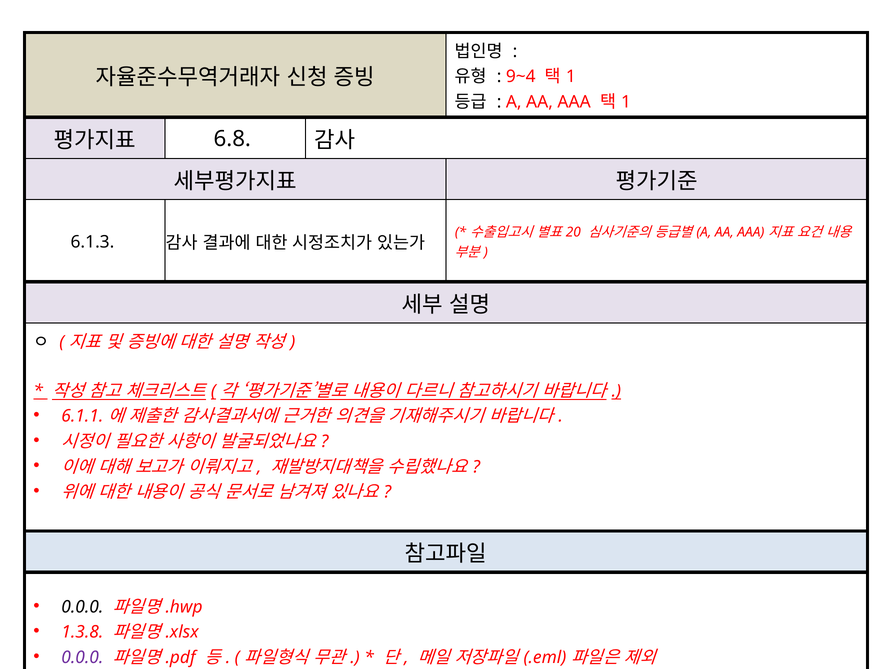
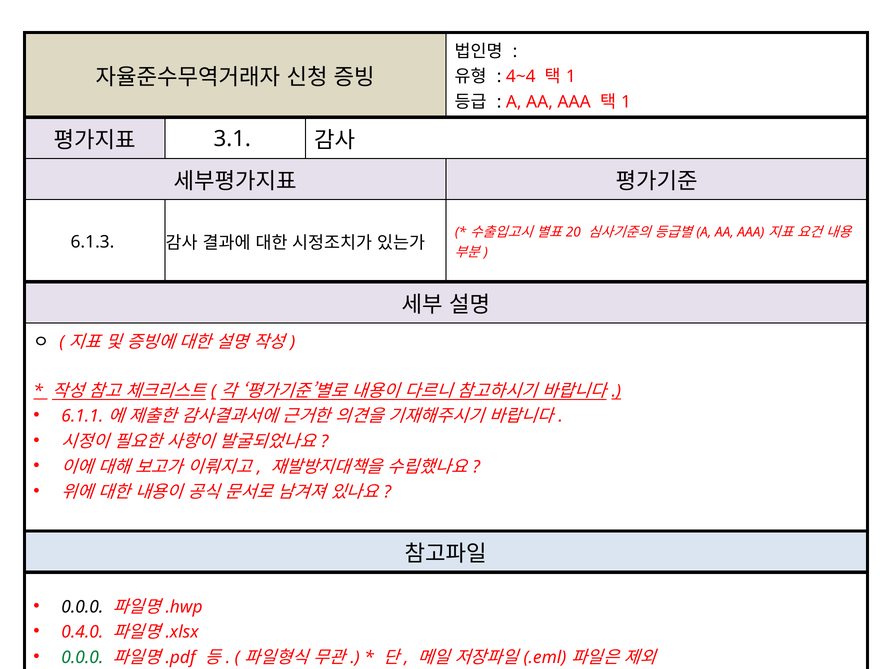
9~4: 9~4 -> 4~4 (521, 77)
6.8: 6.8 -> 3.1 (232, 139)
1.3.8: 1.3.8 -> 0.4.0 (82, 632)
0.0.0 colour: purple -> green (82, 658)
